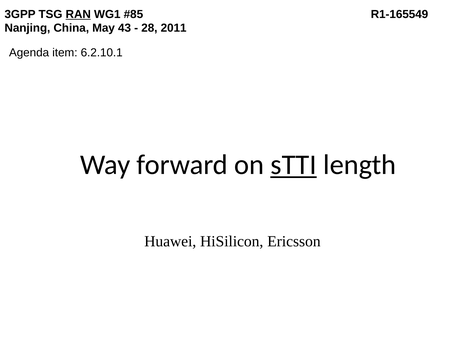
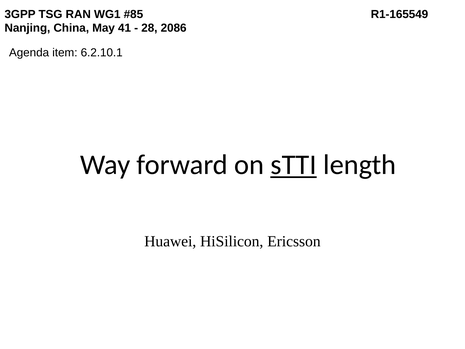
RAN underline: present -> none (78, 14)
43: 43 -> 41 (125, 28)
2011: 2011 -> 2086 (174, 28)
